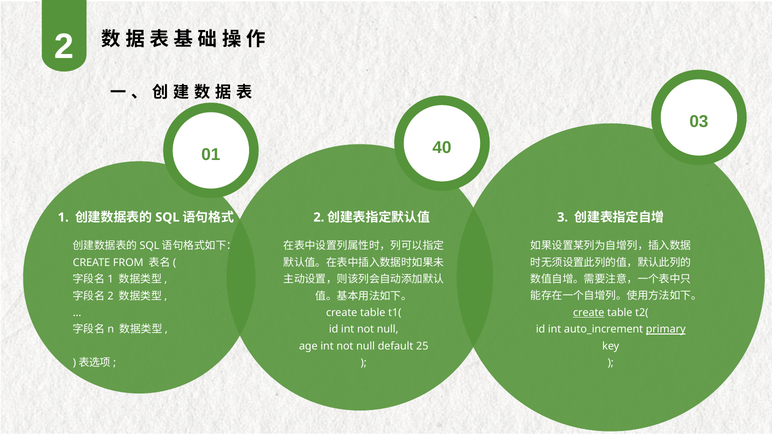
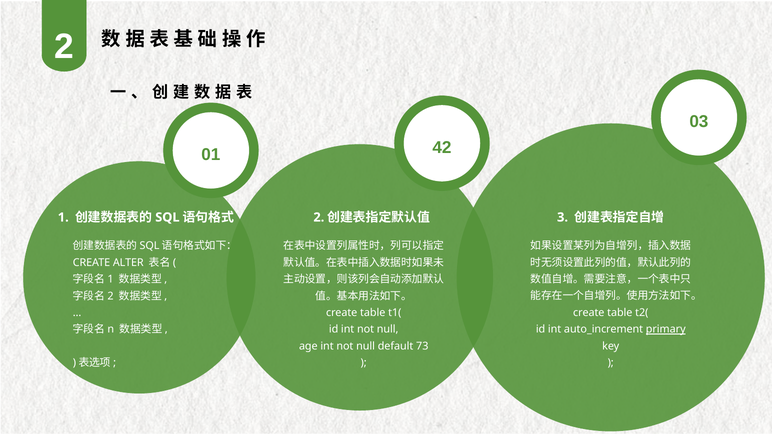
40: 40 -> 42 (442, 148)
FROM: FROM -> ALTER (128, 263)
create underline: present -> none (589, 313)
25: 25 -> 73 (422, 346)
